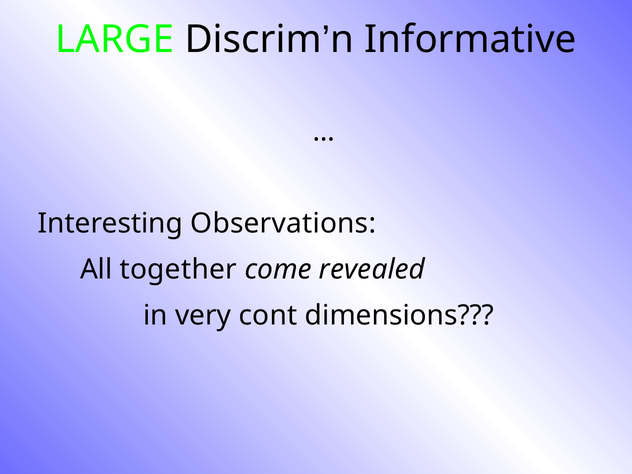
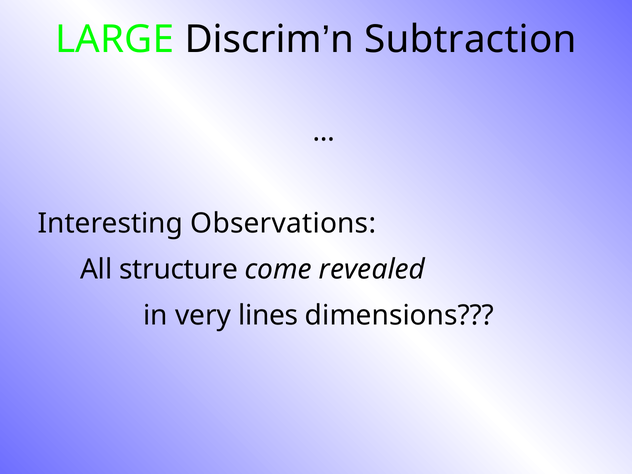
Informative: Informative -> Subtraction (470, 40)
together: together -> structure (179, 270)
cont: cont -> lines (268, 316)
